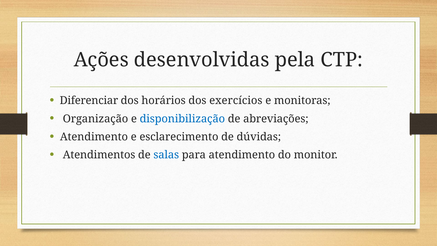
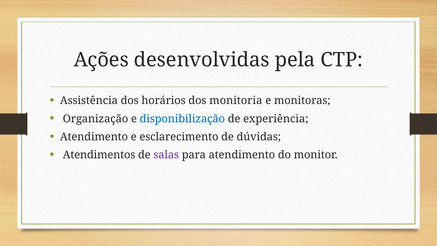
Diferenciar: Diferenciar -> Assistência (89, 101)
exercícios: exercícios -> monitoria (236, 101)
abreviações: abreviações -> experiência (276, 119)
salas colour: blue -> purple (166, 155)
